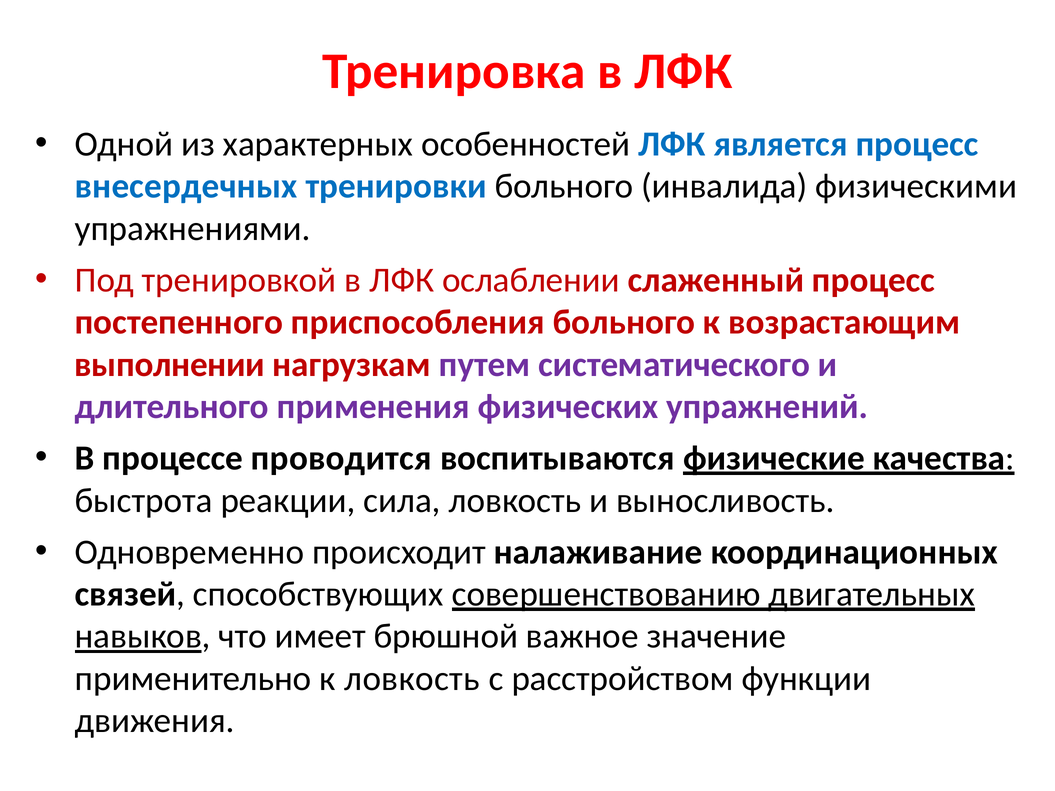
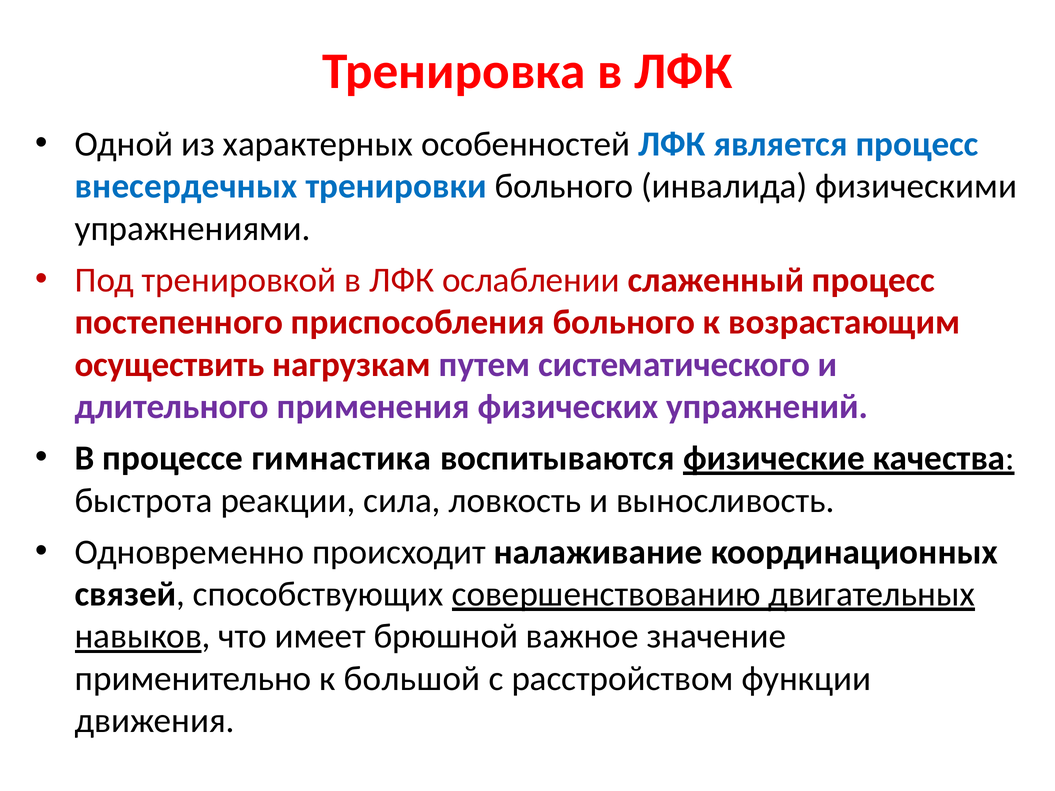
выполнении: выполнении -> осуществить (170, 365)
проводится: проводится -> гимнастика (341, 458)
к ловкость: ловкость -> большой (412, 679)
